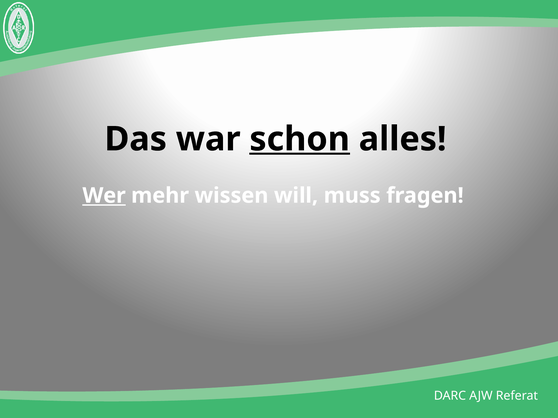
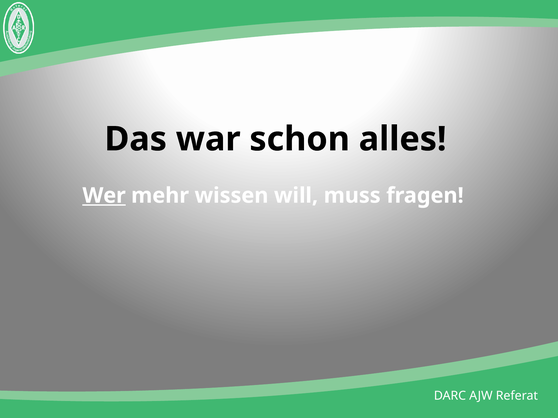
schon underline: present -> none (300, 139)
